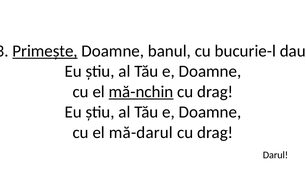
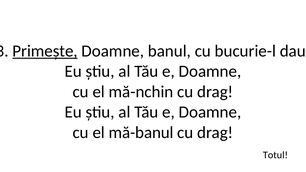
mă-nchin underline: present -> none (141, 92)
mă-darul: mă-darul -> mă-banul (141, 133)
Darul: Darul -> Totul (275, 155)
